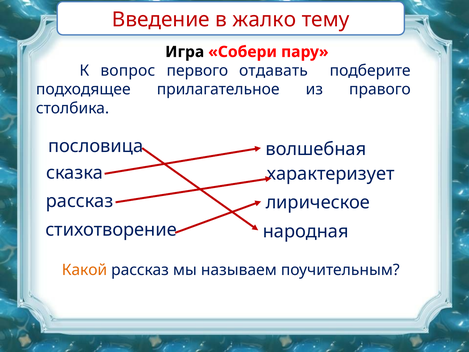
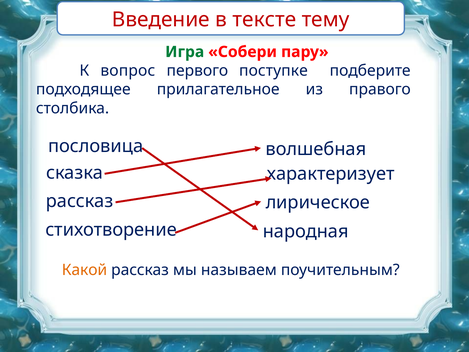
жалко: жалко -> тексте (264, 20)
Игра colour: black -> green (185, 52)
отдавать: отдавать -> поступке (273, 71)
